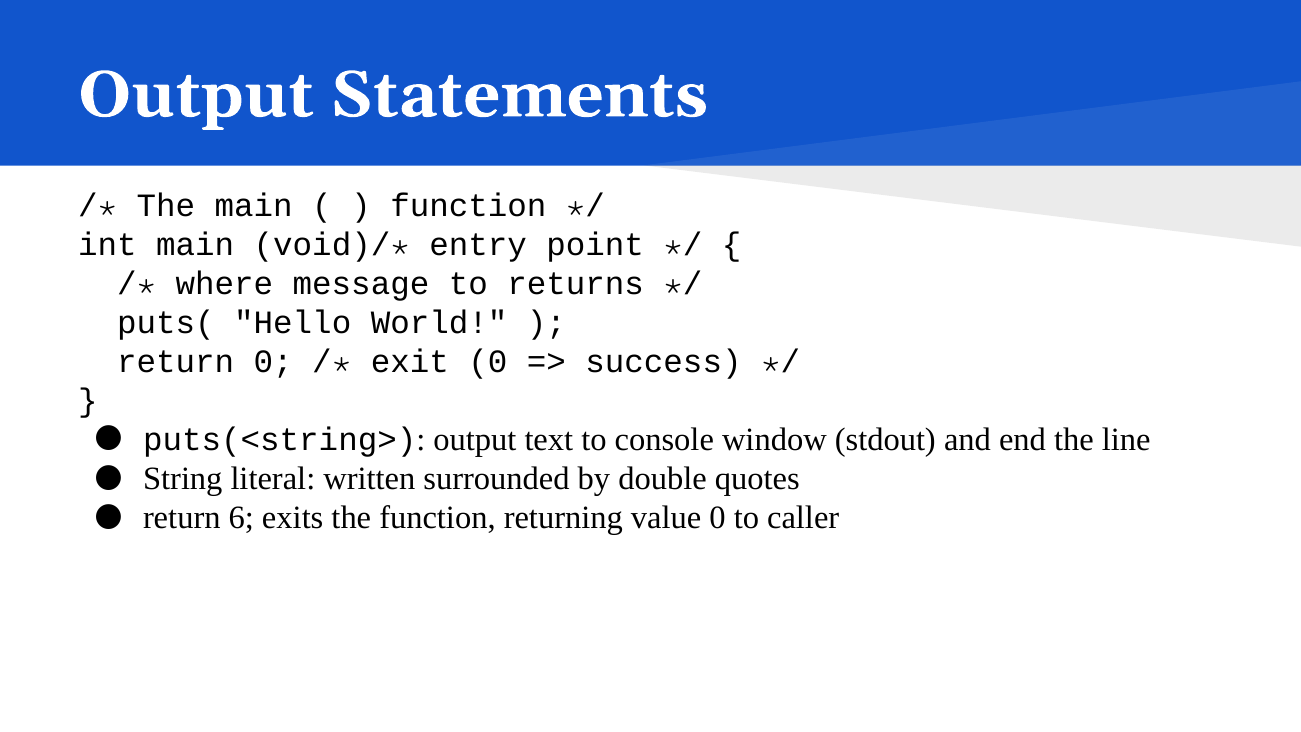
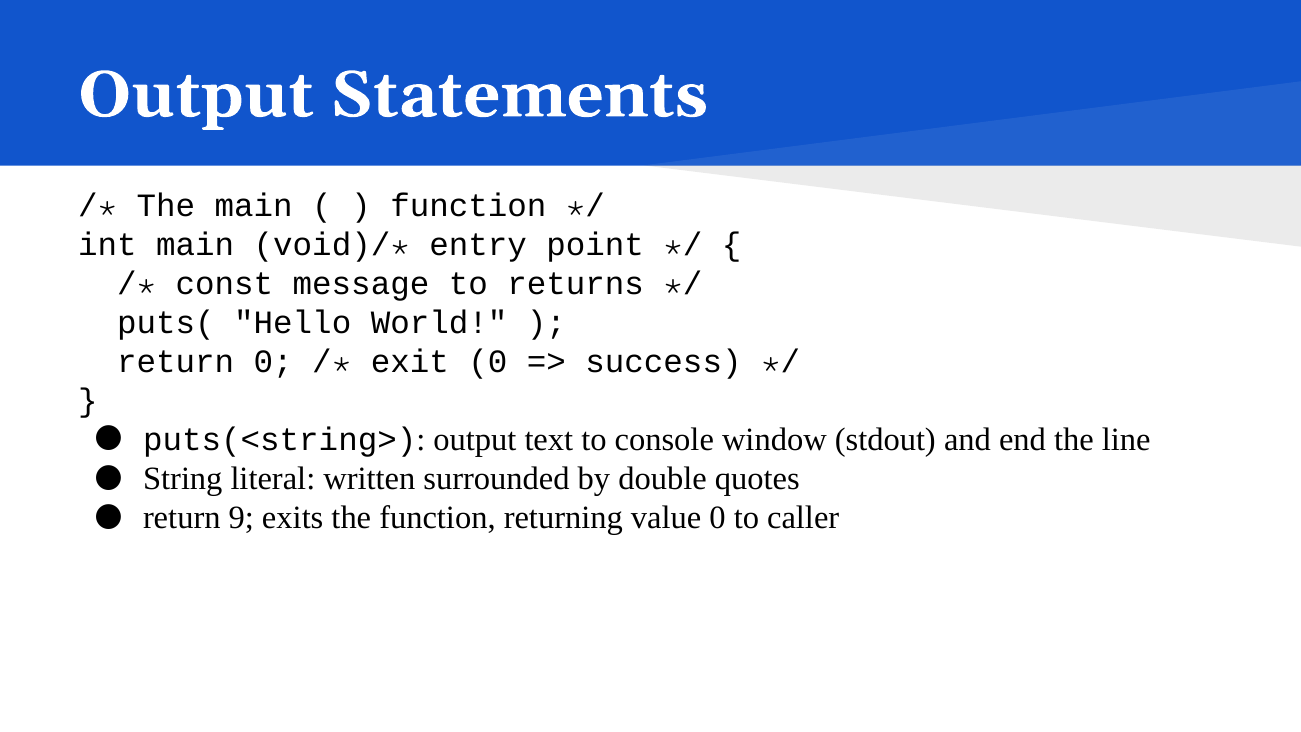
where: where -> const (224, 284)
6: 6 -> 9 (241, 518)
